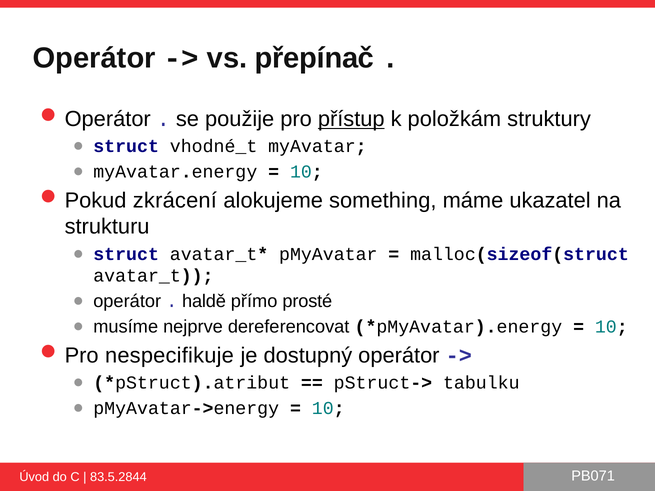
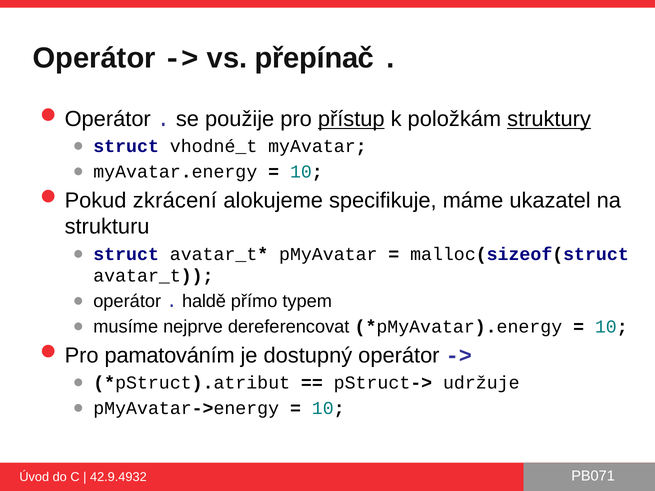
struktury underline: none -> present (549, 119)
something: something -> specifikuje (383, 201)
prosté: prosté -> typem (307, 302)
nespecifikuje: nespecifikuje -> pamatováním (170, 356)
tabulku: tabulku -> udržuje (481, 383)
83.5.2844: 83.5.2844 -> 42.9.4932 (118, 477)
